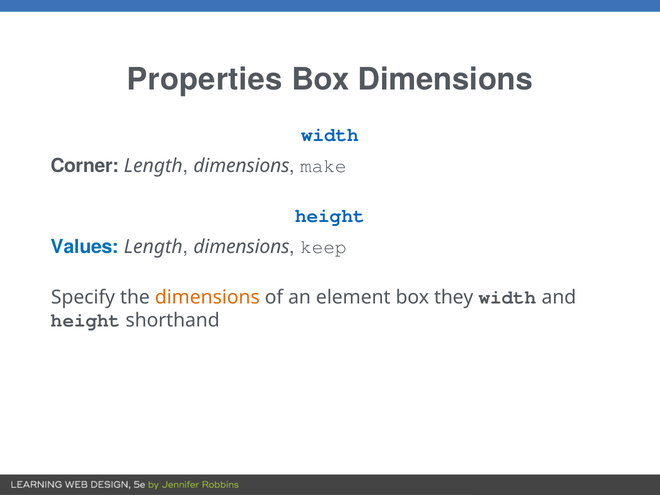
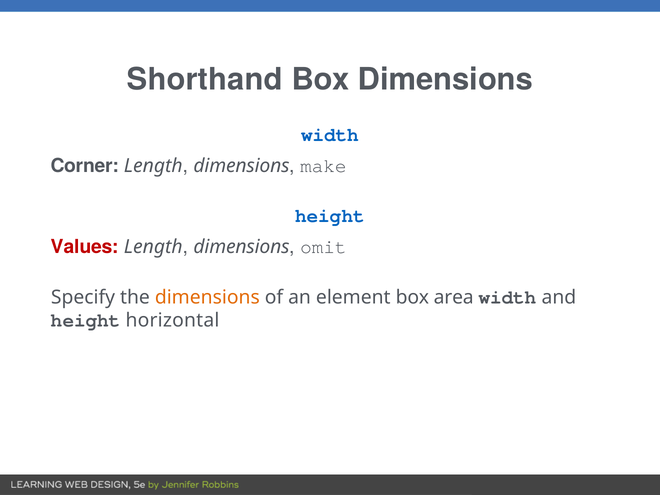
Properties: Properties -> Shorthand (205, 80)
Values colour: blue -> red (85, 247)
keep: keep -> omit (323, 247)
they: they -> area (454, 297)
shorthand: shorthand -> horizontal (172, 320)
